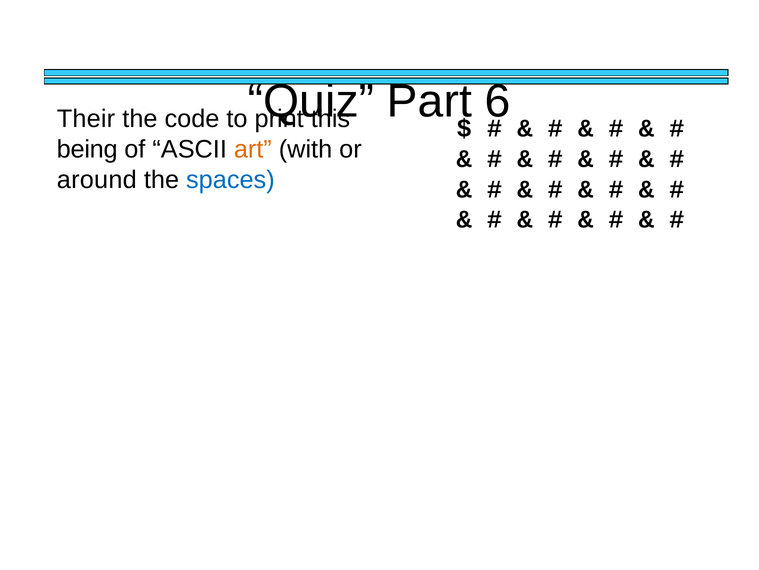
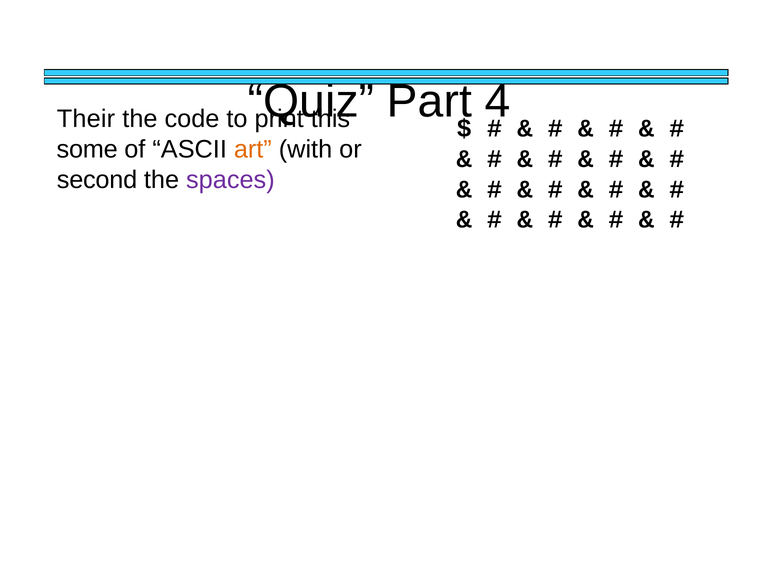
6: 6 -> 4 (498, 101)
being: being -> some (87, 149)
around: around -> second (97, 180)
spaces colour: blue -> purple (230, 180)
